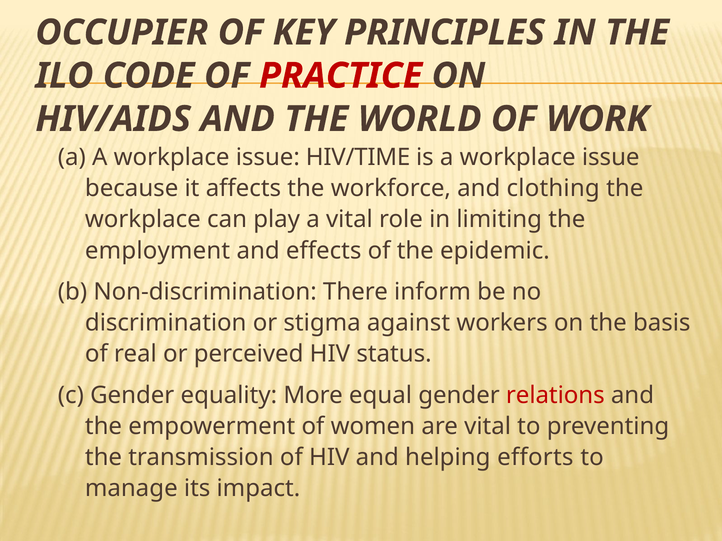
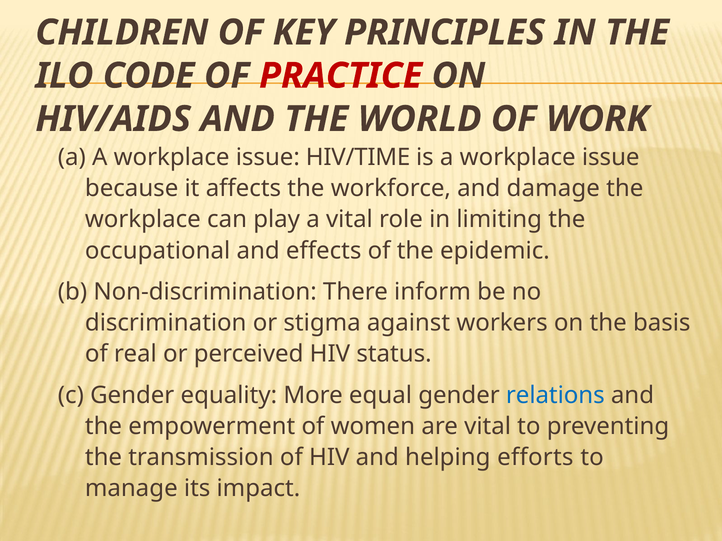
OCCUPIER: OCCUPIER -> CHILDREN (122, 33)
clothing: clothing -> damage (553, 189)
employment: employment -> occupational (158, 251)
relations colour: red -> blue (555, 395)
